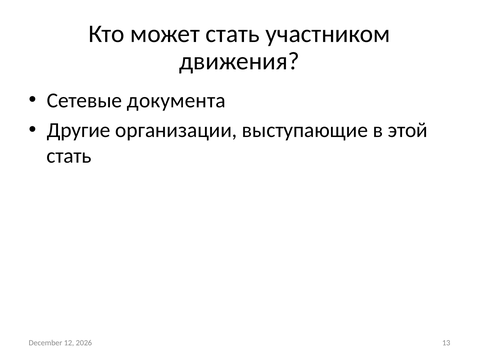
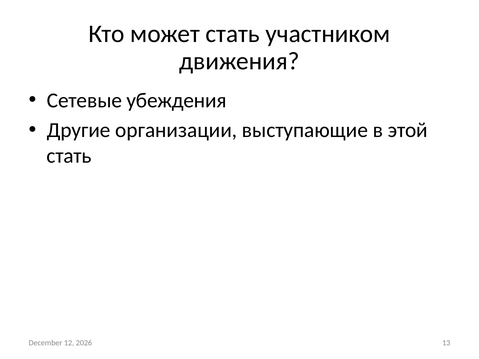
документа: документа -> убеждения (177, 100)
